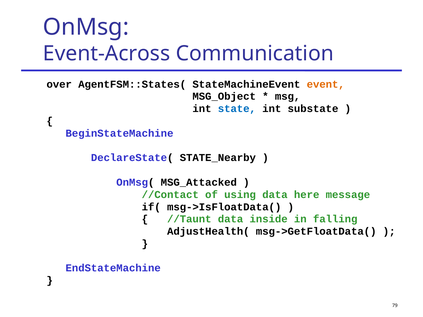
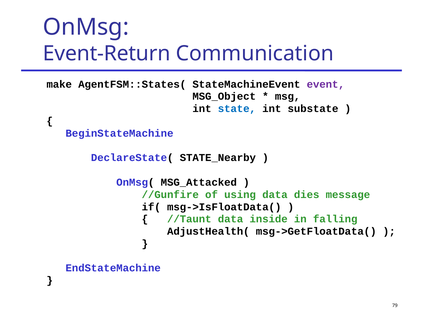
Event-Across: Event-Across -> Event-Return (107, 54)
over: over -> make (59, 84)
event colour: orange -> purple (326, 84)
//Contact: //Contact -> //Gunfire (170, 195)
here: here -> dies (307, 195)
